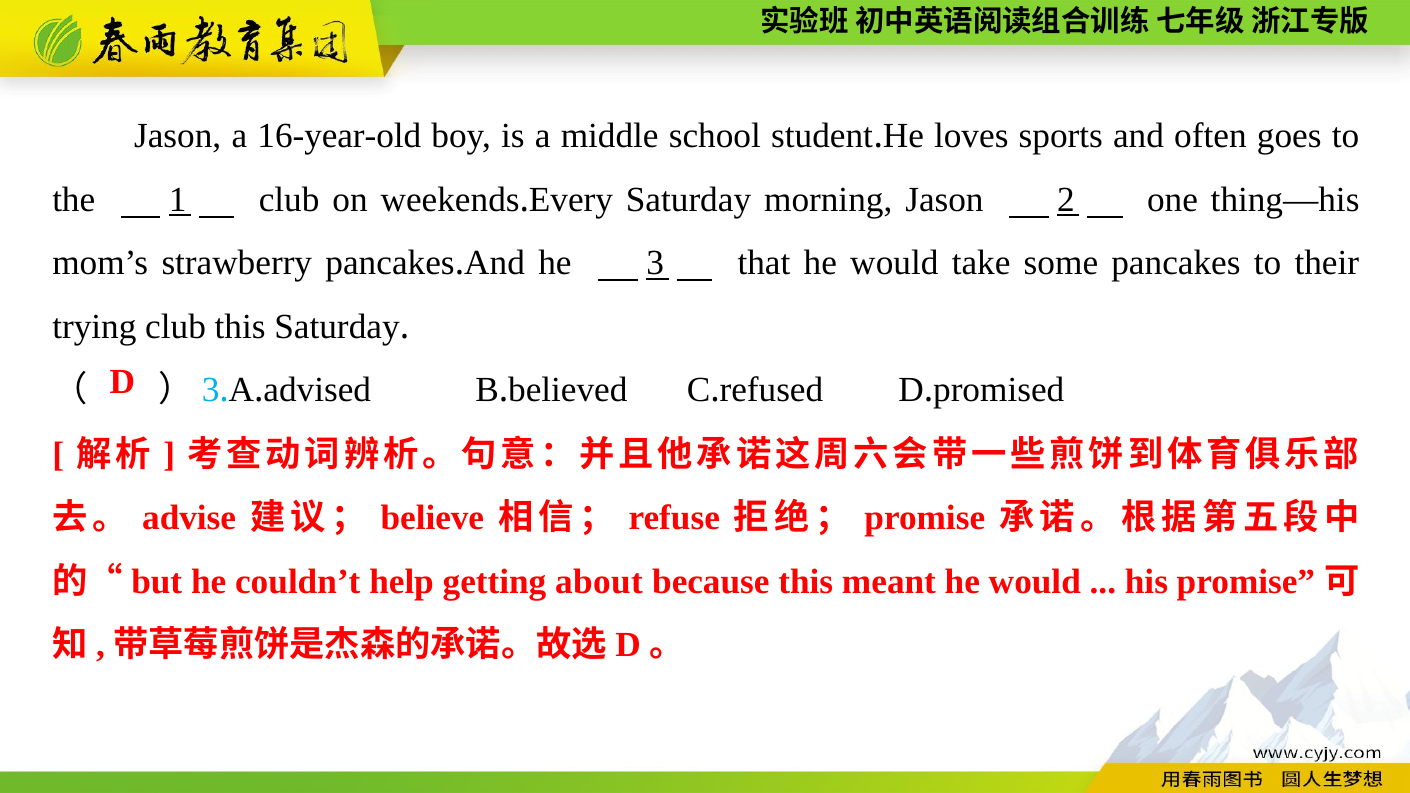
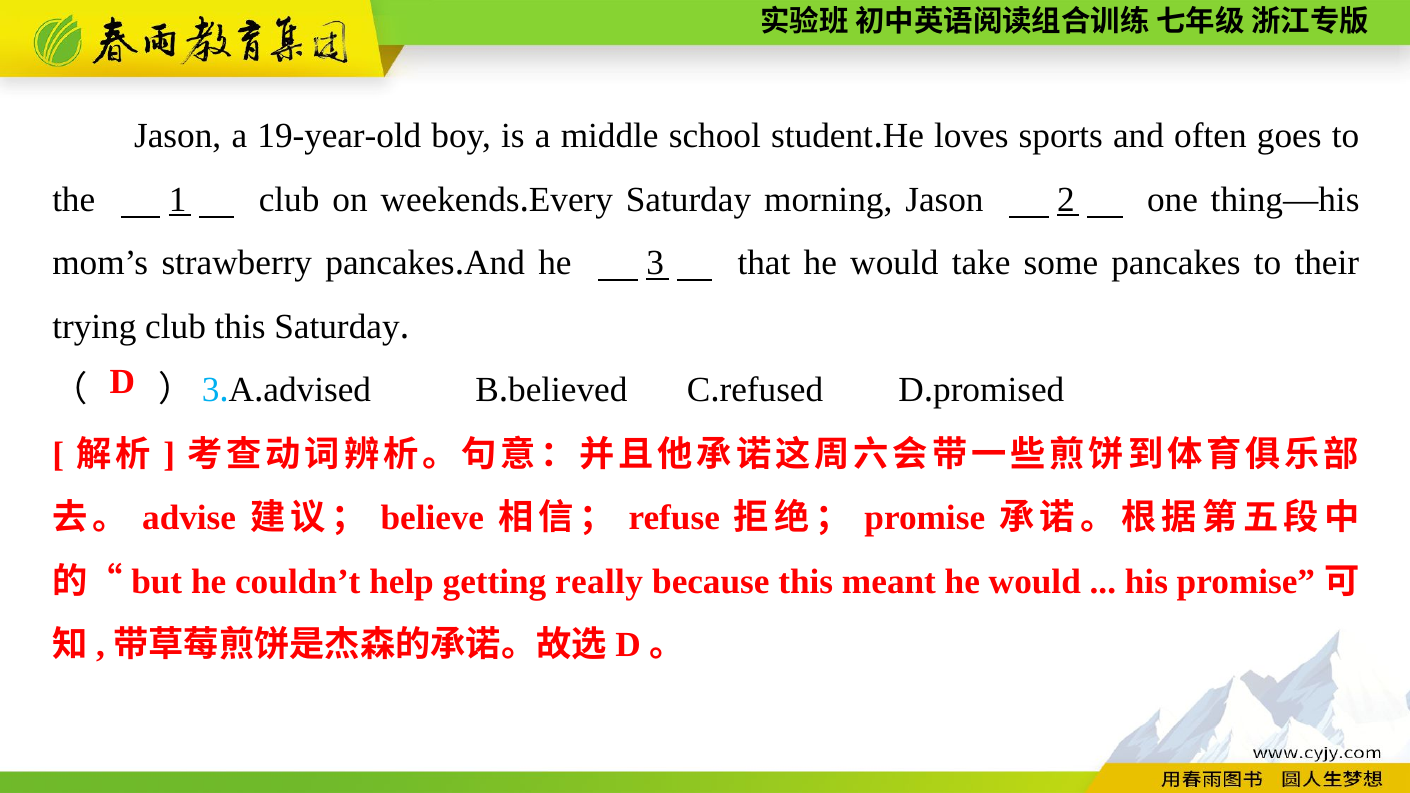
16-year-old: 16-year-old -> 19-year-old (339, 136)
about: about -> really (599, 582)
